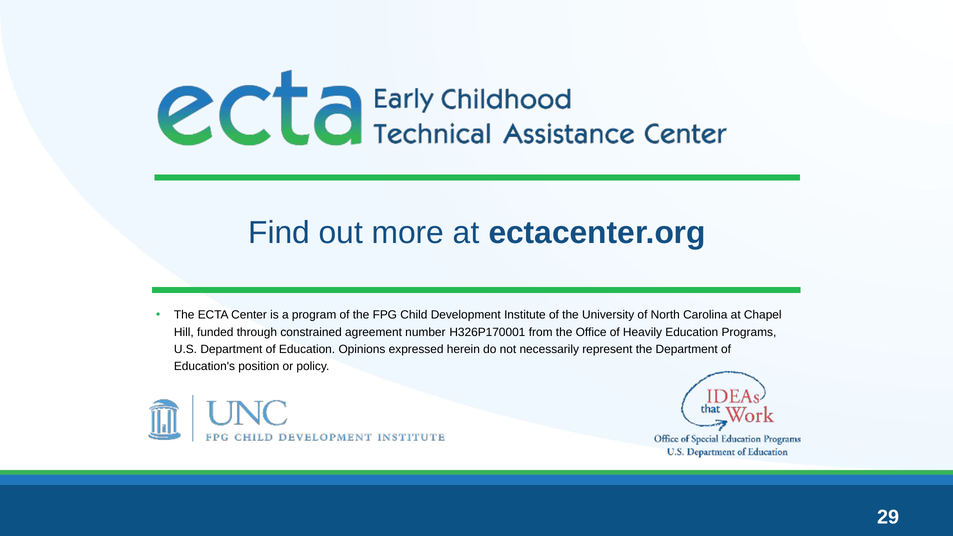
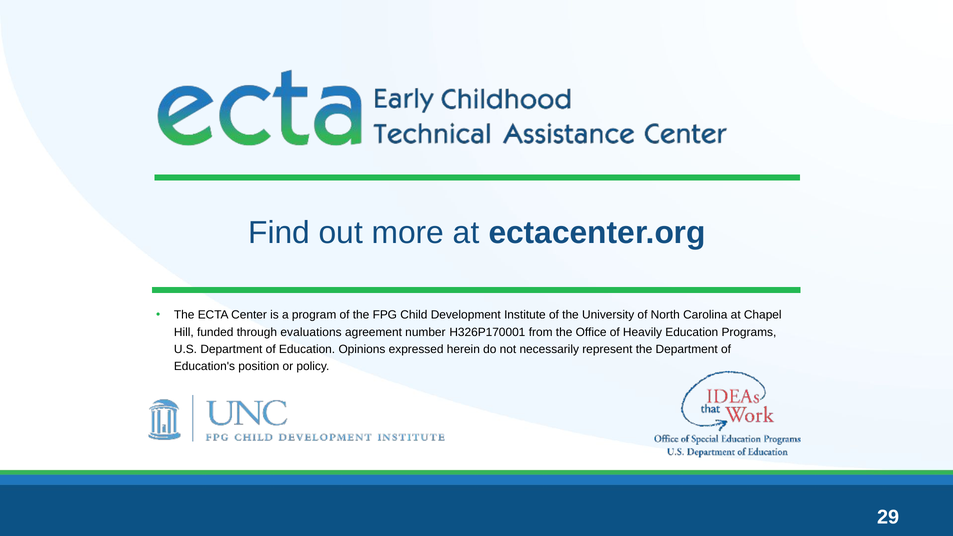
constrained: constrained -> evaluations (311, 332)
